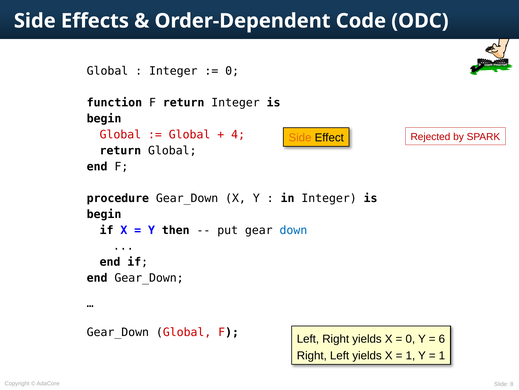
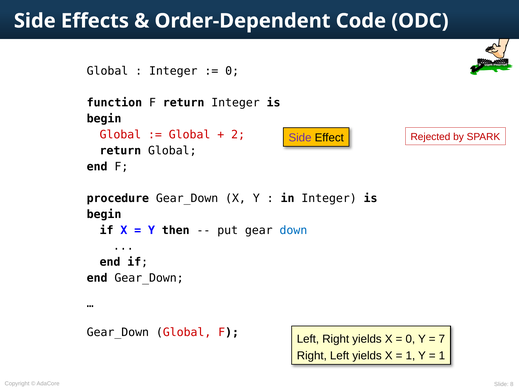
4: 4 -> 2 (238, 134)
Side colour: orange -> purple (300, 138)
6: 6 -> 7 (442, 338)
